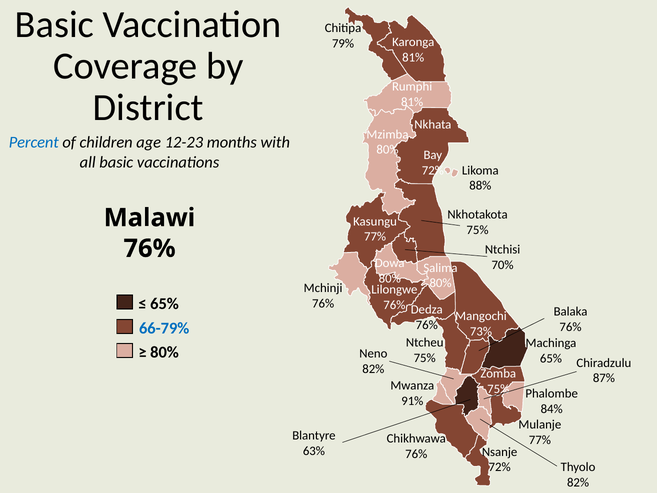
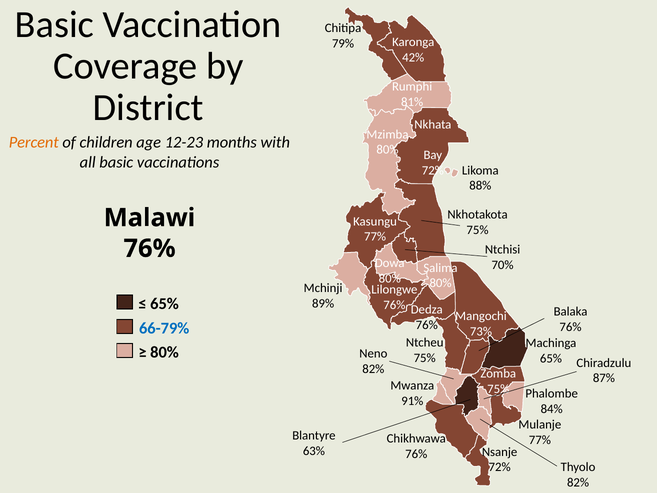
81%: 81% -> 42% (413, 58)
Percent colour: blue -> orange (34, 142)
76%: 76% -> 89% (323, 303)
